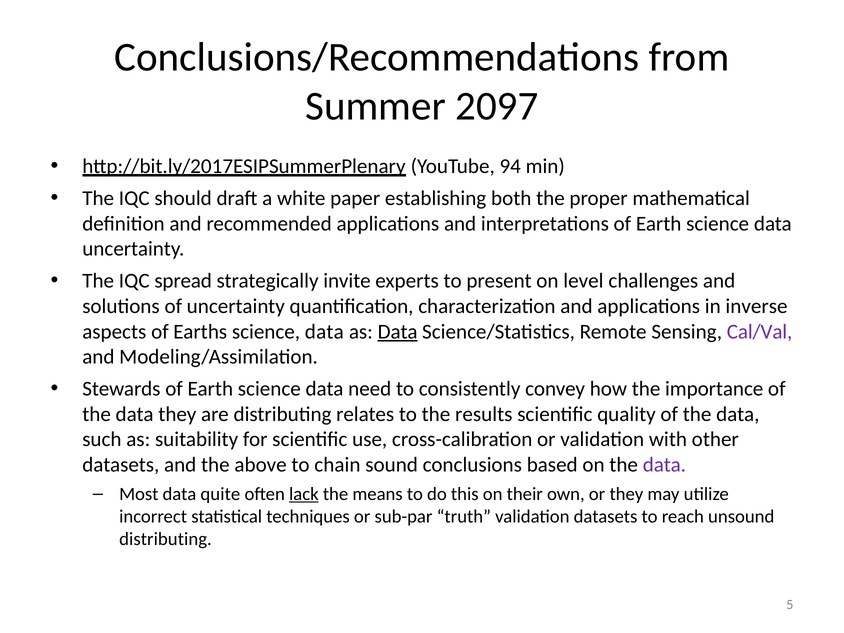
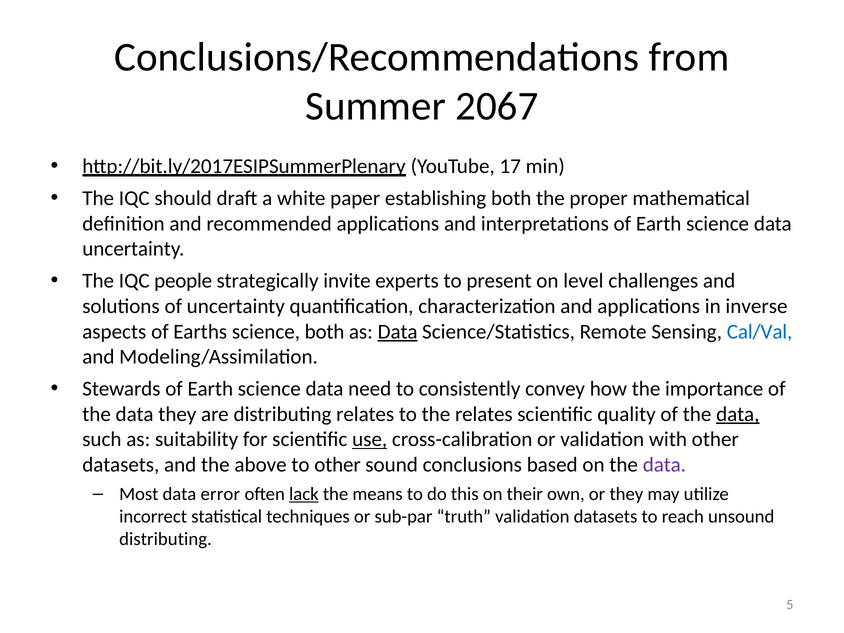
2097: 2097 -> 2067 (497, 106)
94: 94 -> 17 (510, 166)
spread: spread -> people (183, 281)
Earths science data: data -> both (325, 332)
Cal/Val colour: purple -> blue (760, 332)
the results: results -> relates (484, 414)
data underline: none -> present (738, 414)
use underline: none -> present (370, 439)
to chain: chain -> other (338, 465)
quite: quite -> error (220, 494)
